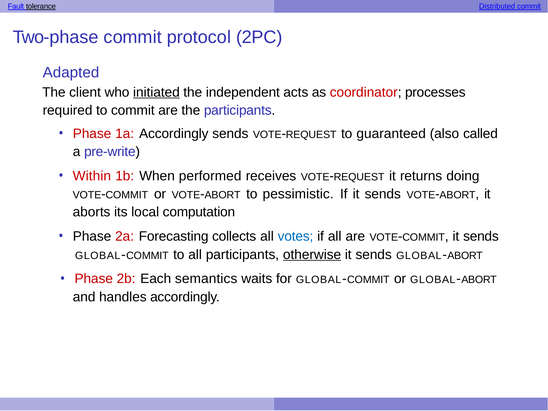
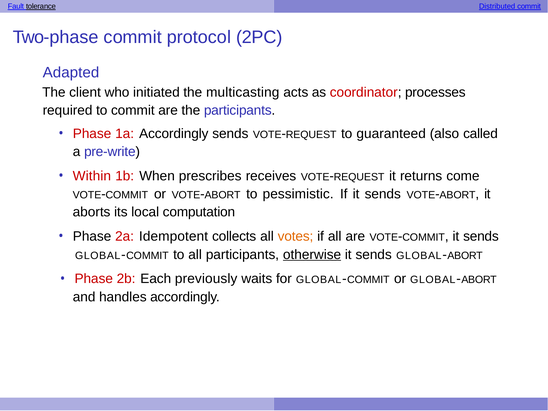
initiated underline: present -> none (156, 92)
independent: independent -> multicasting (243, 92)
performed: performed -> prescribes (210, 176)
doing: doing -> come (463, 176)
Forecasting: Forecasting -> Idempotent (174, 237)
votes colour: blue -> orange (296, 237)
semantics: semantics -> previously (206, 279)
